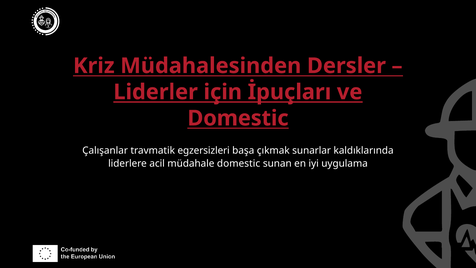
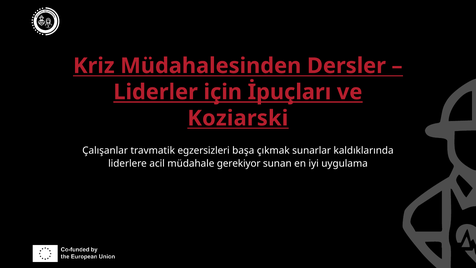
Domestic: Domestic -> Koziarski (238, 118)
müdahale domestic: domestic -> gerekiyor (239, 163)
